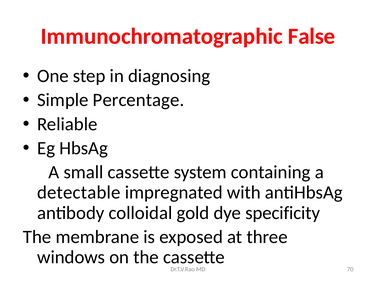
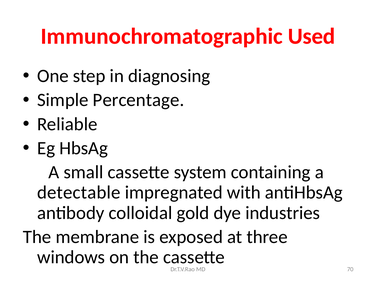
False: False -> Used (312, 36)
specificity: specificity -> industries (283, 213)
